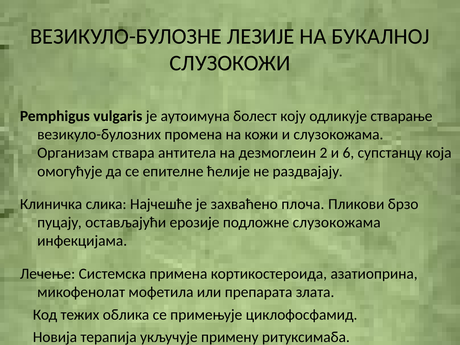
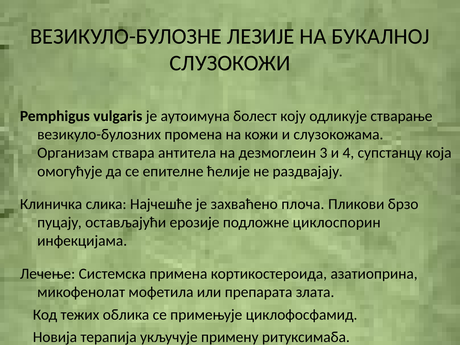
2: 2 -> 3 (324, 153)
6: 6 -> 4 (348, 153)
подложне слузокожама: слузокожама -> циклоспорин (337, 223)
